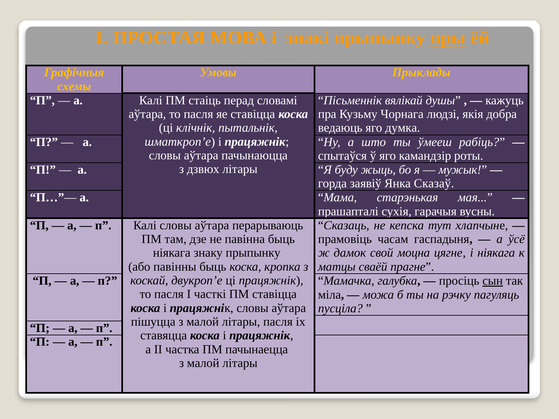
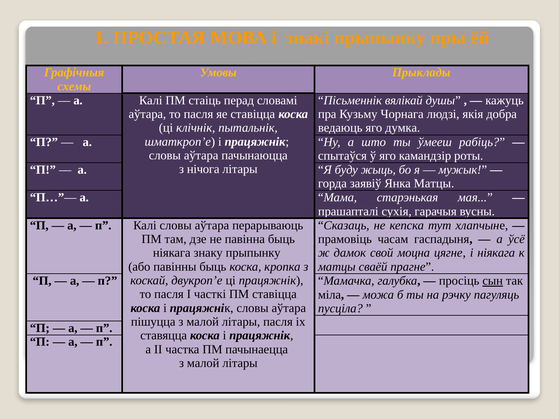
пры underline: present -> none (448, 38)
дзвюх: дзвюх -> нічога (203, 169)
Янка Сказаў: Сказаў -> Матцы (434, 184)
